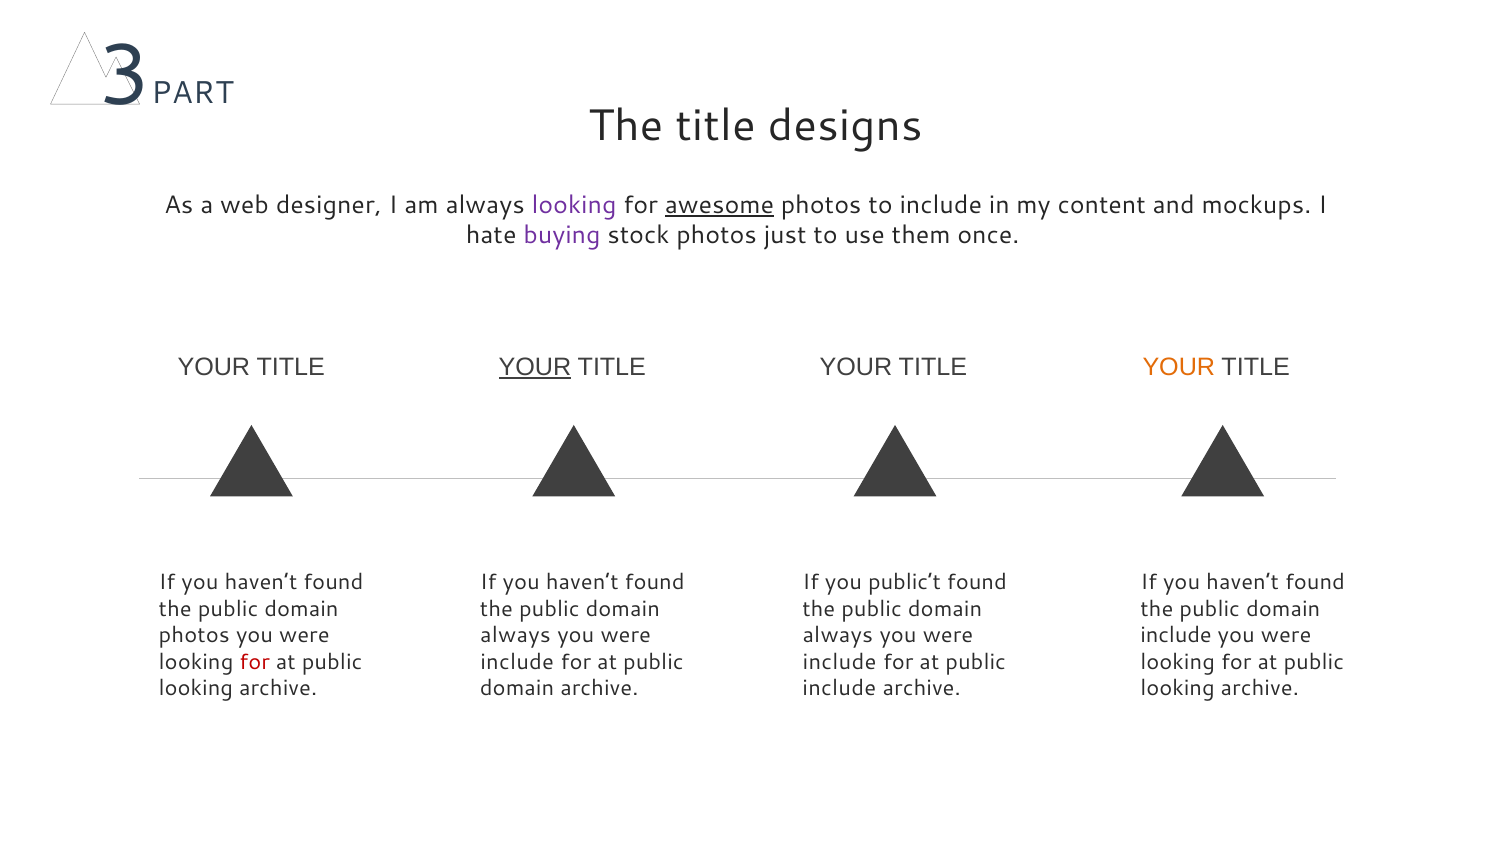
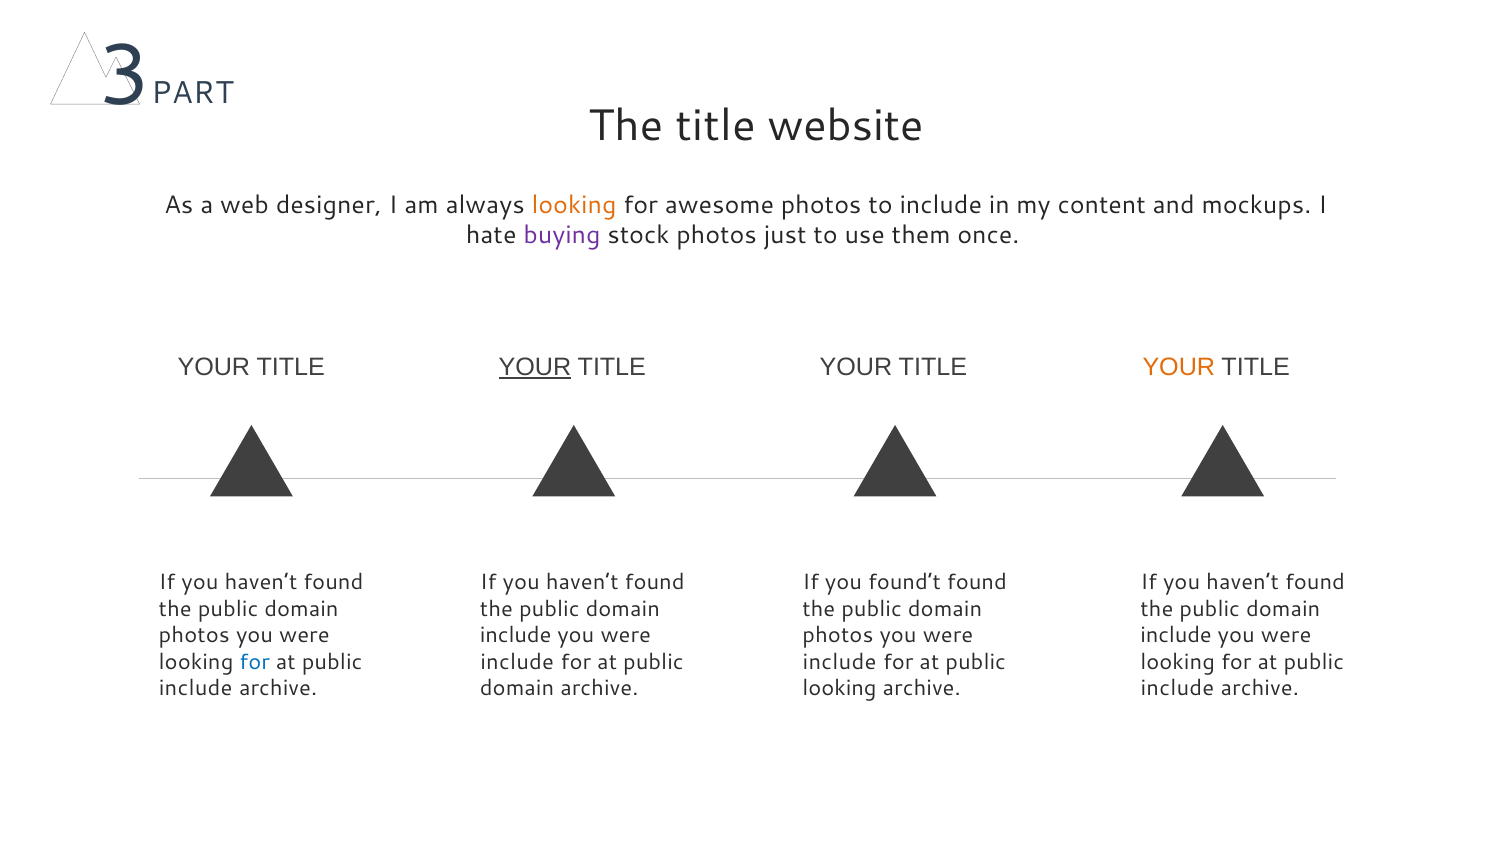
designs: designs -> website (845, 126)
looking colour: purple -> orange (574, 205)
awesome underline: present -> none (719, 205)
public’t: public’t -> found’t (905, 583)
always: always -> include (516, 636)
always: always -> photos (838, 636)
for colour: red -> blue (255, 662)
looking: looking -> include (196, 688)
include: include -> looking (839, 688)
looking: looking -> include (1177, 688)
